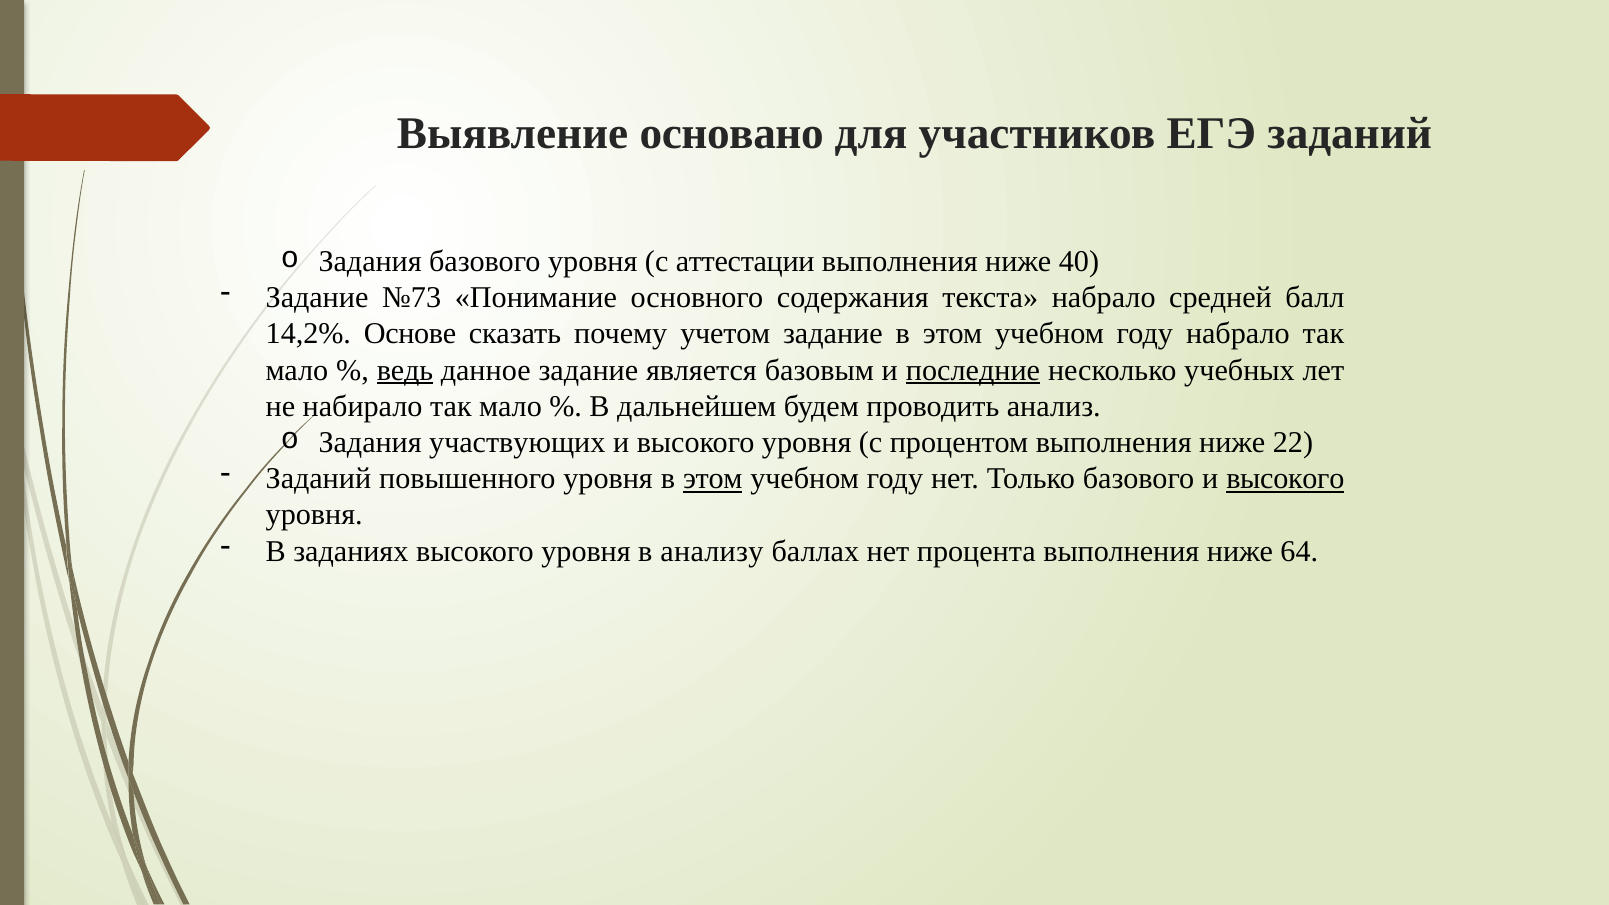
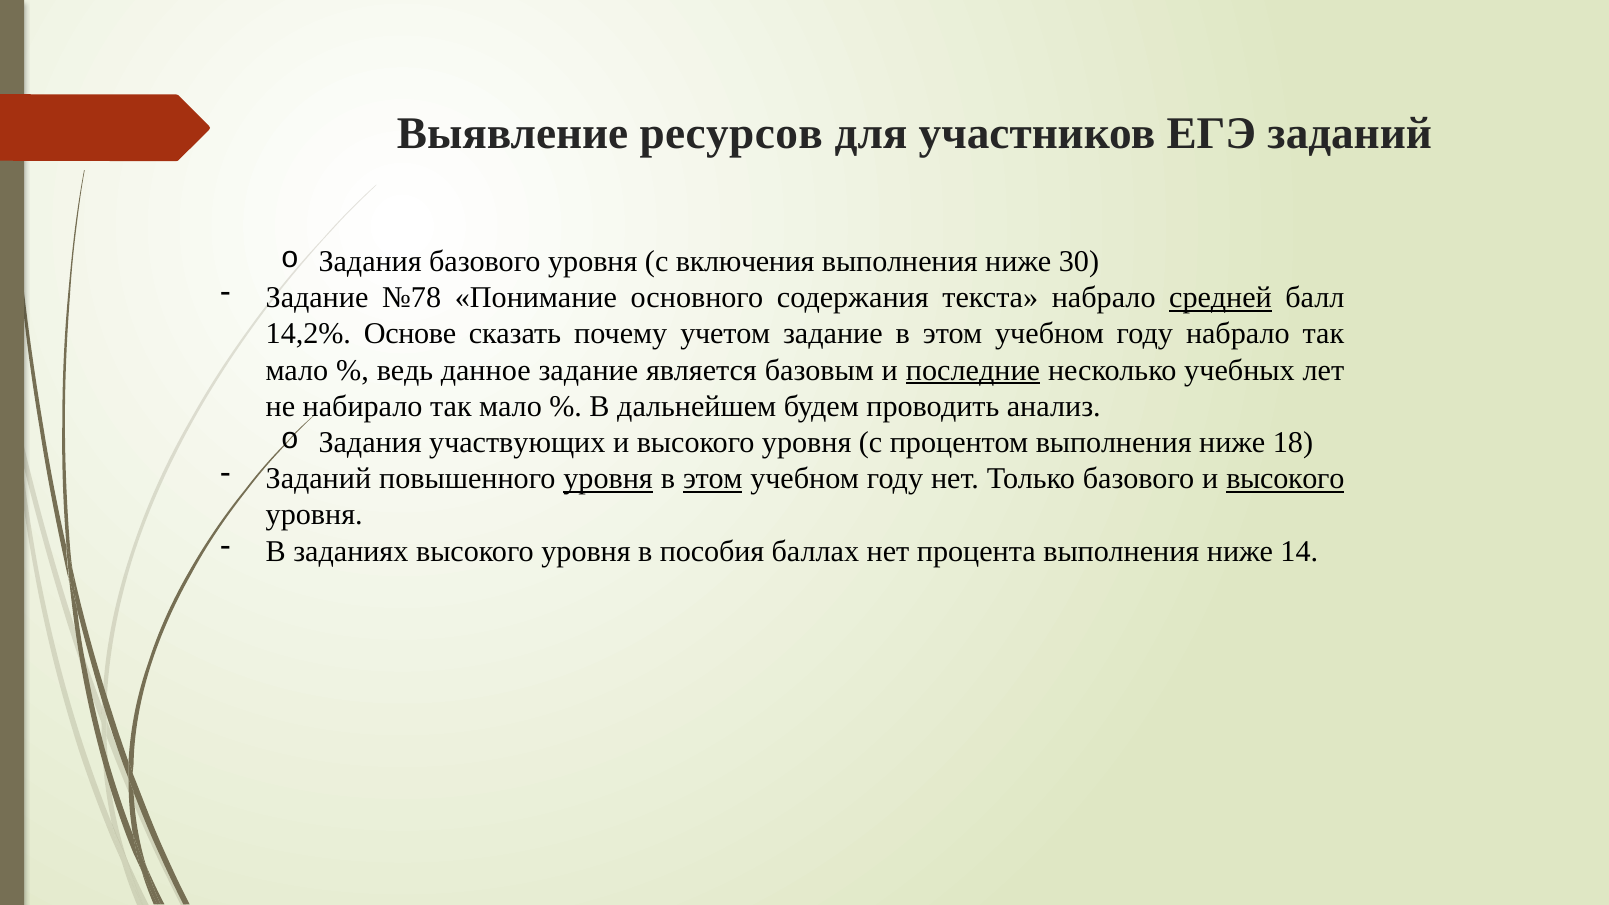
основано: основано -> ресурсов (731, 134)
аттестации: аттестации -> включения (745, 262)
40: 40 -> 30 (1079, 262)
№73: №73 -> №78 (412, 298)
средней underline: none -> present (1220, 298)
ведь underline: present -> none (405, 370)
22: 22 -> 18 (1293, 443)
уровня underline: none -> present (608, 479)
анализу: анализу -> пособия (712, 551)
64: 64 -> 14 (1299, 551)
